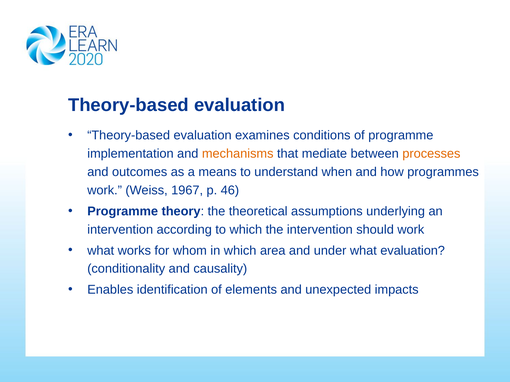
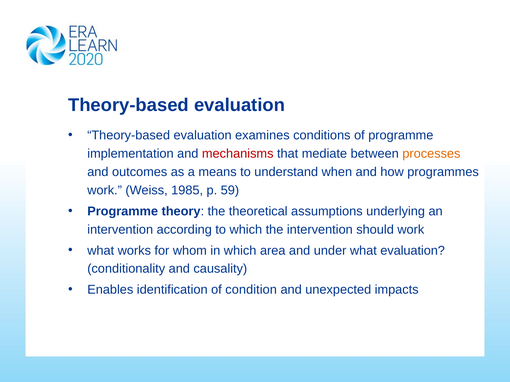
mechanisms colour: orange -> red (238, 154)
1967: 1967 -> 1985 (187, 191)
46: 46 -> 59 (230, 191)
elements: elements -> condition (251, 290)
